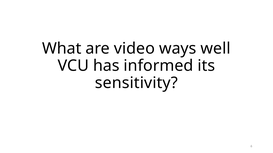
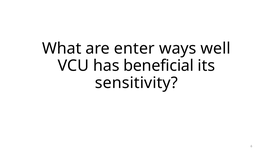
video: video -> enter (134, 49)
informed: informed -> beneficial (159, 66)
